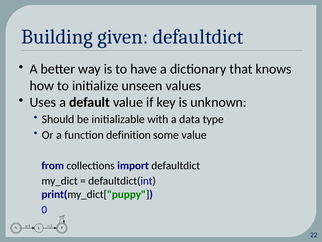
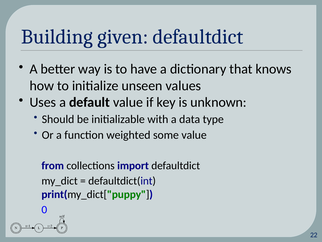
definition: definition -> weighted (128, 135)
